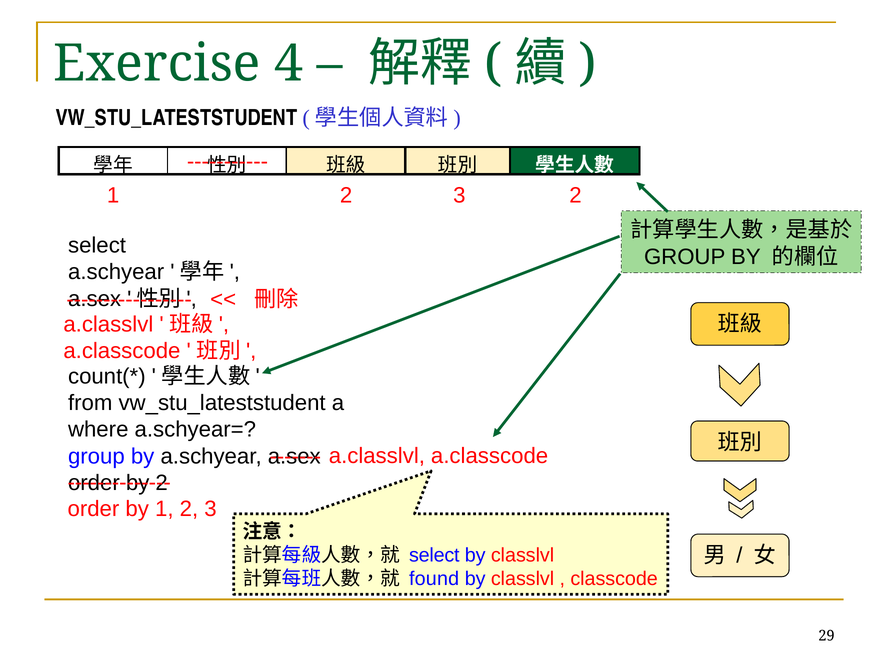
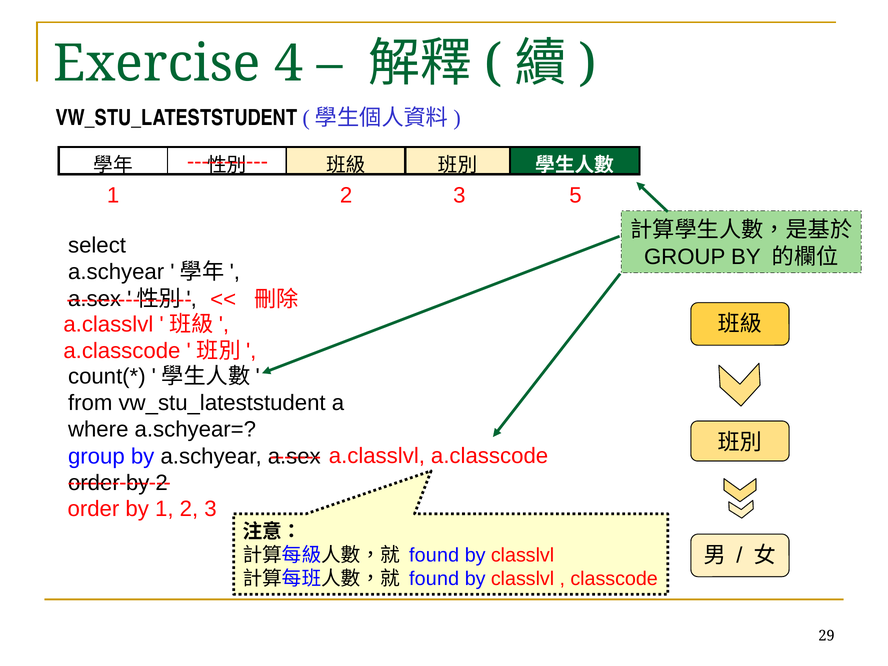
3 2: 2 -> 5 (576, 195)
select: select -> found (434, 555)
